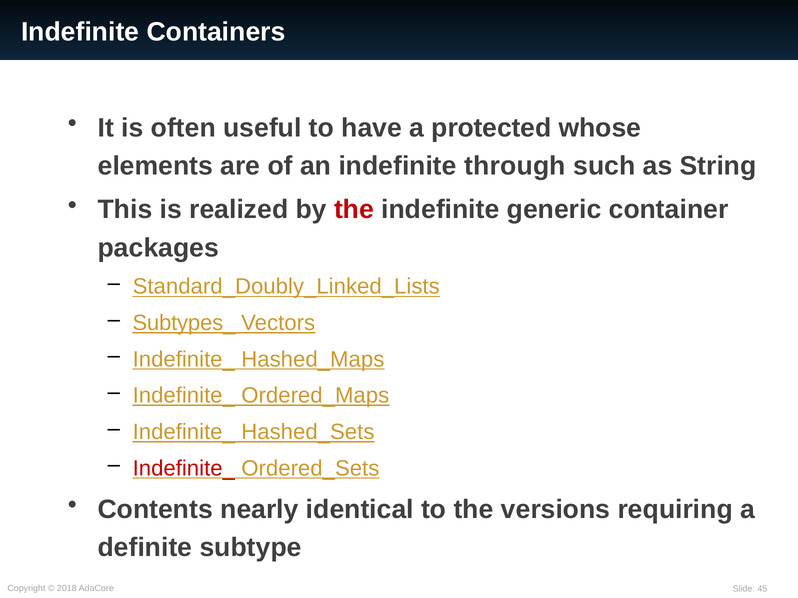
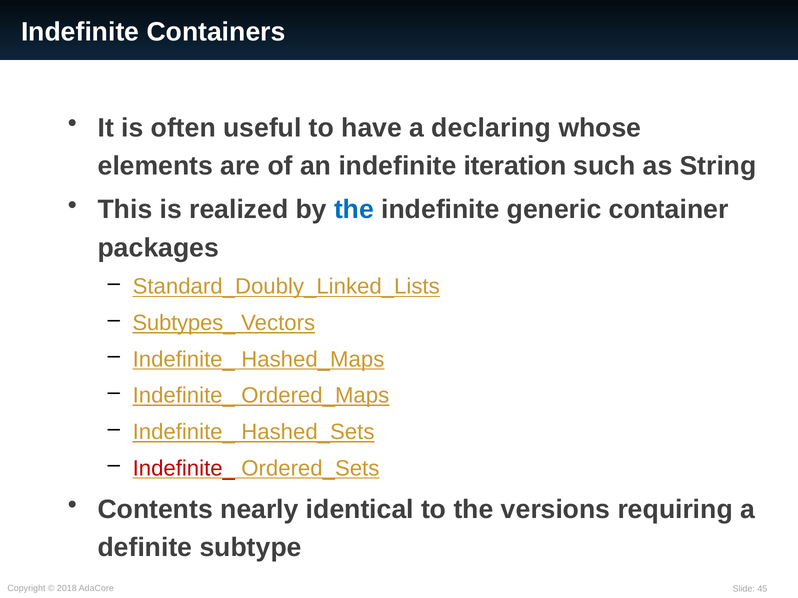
protected: protected -> declaring (491, 128)
through: through -> iteration (515, 166)
the colour: red -> blue (354, 210)
